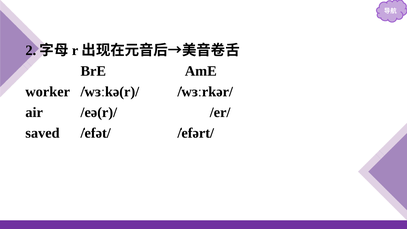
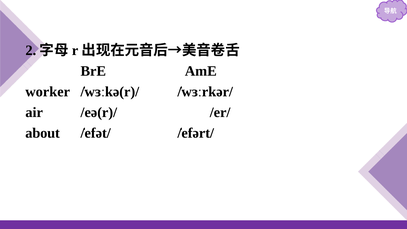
saved: saved -> about (43, 133)
